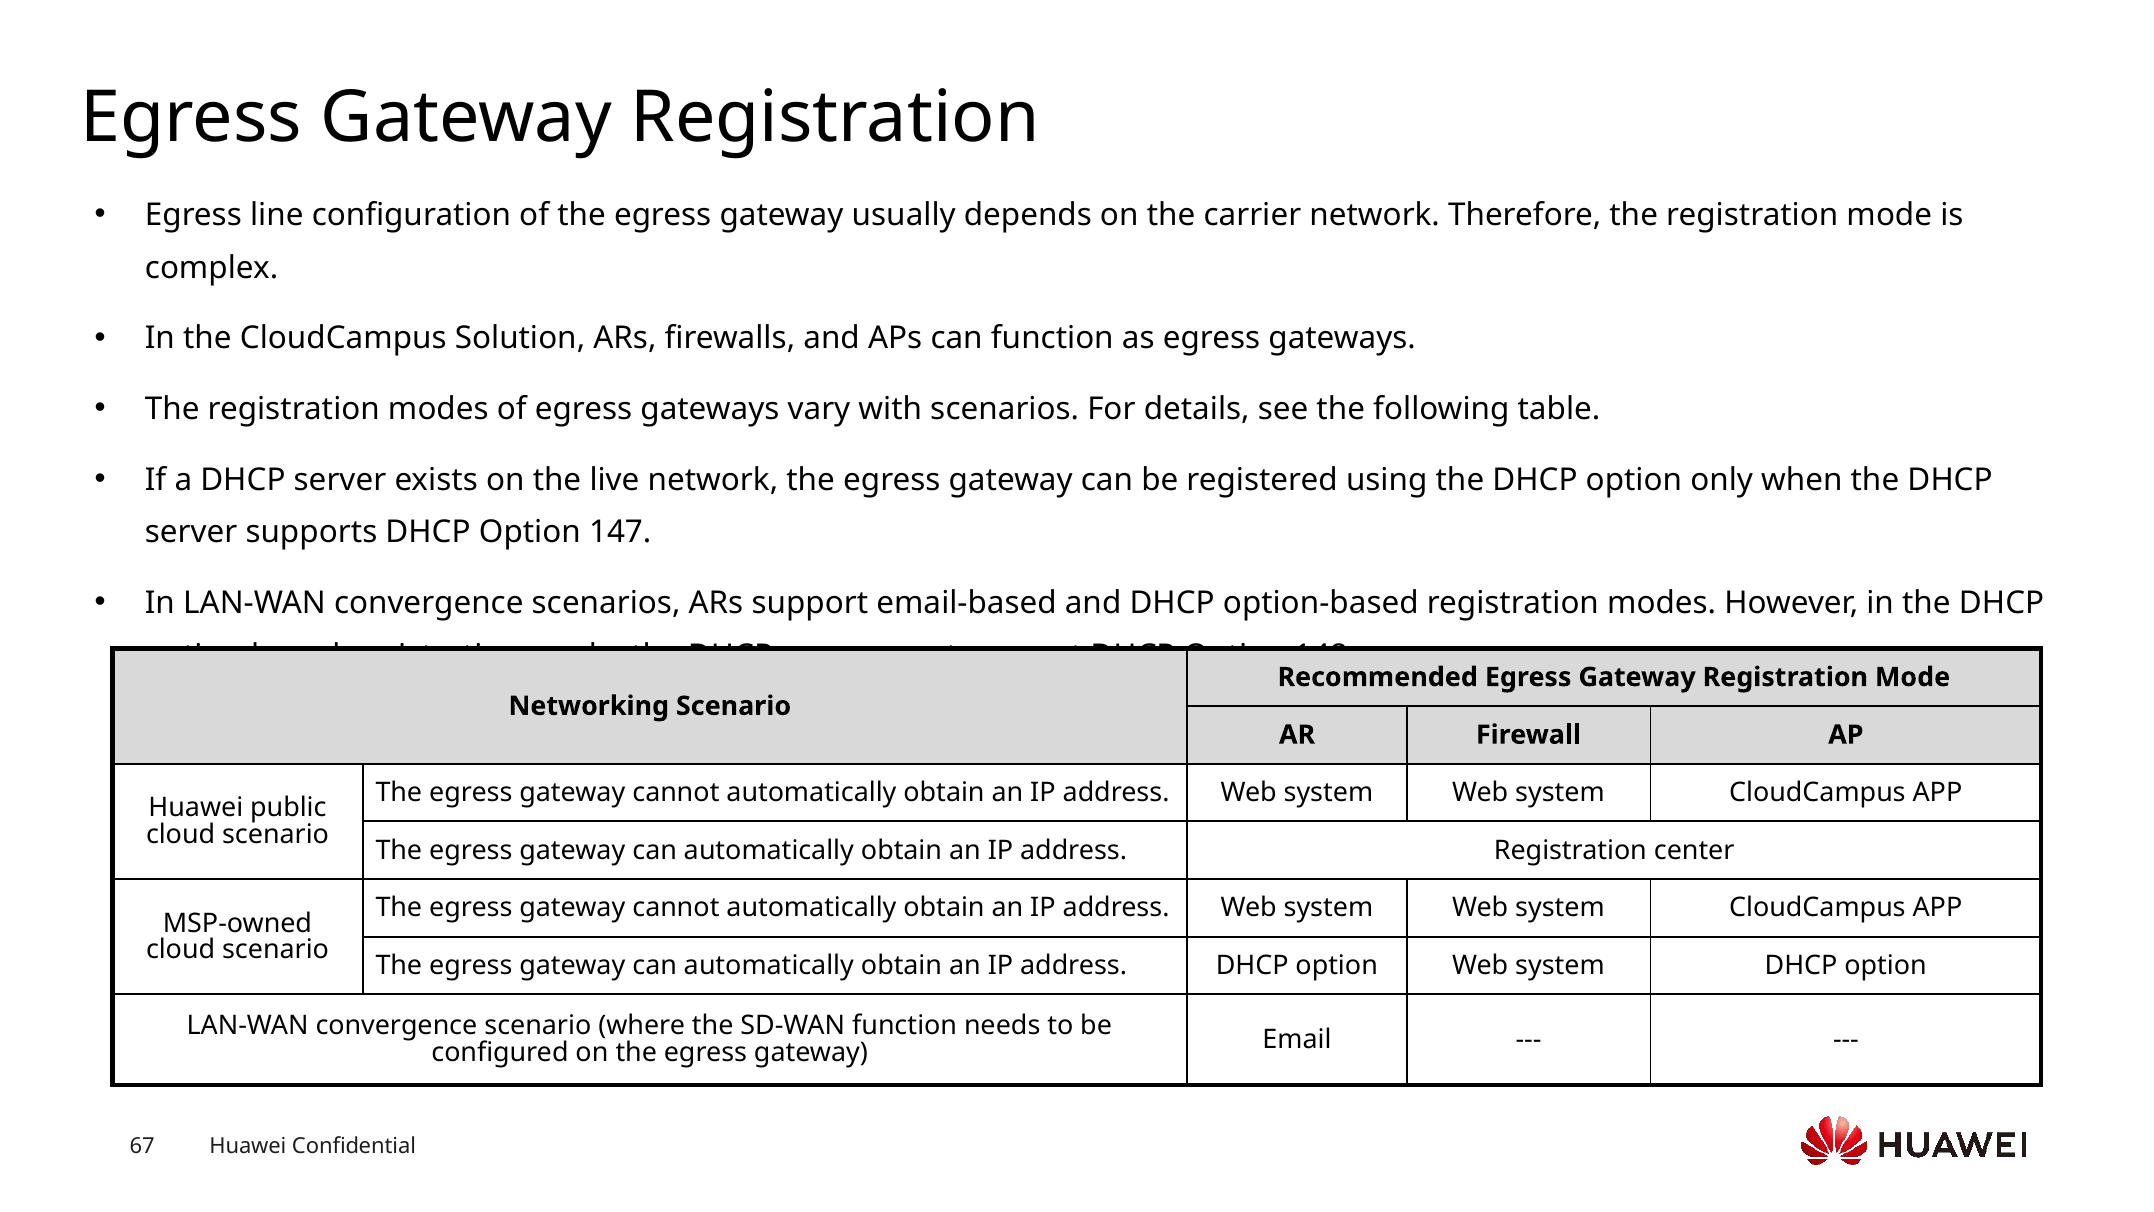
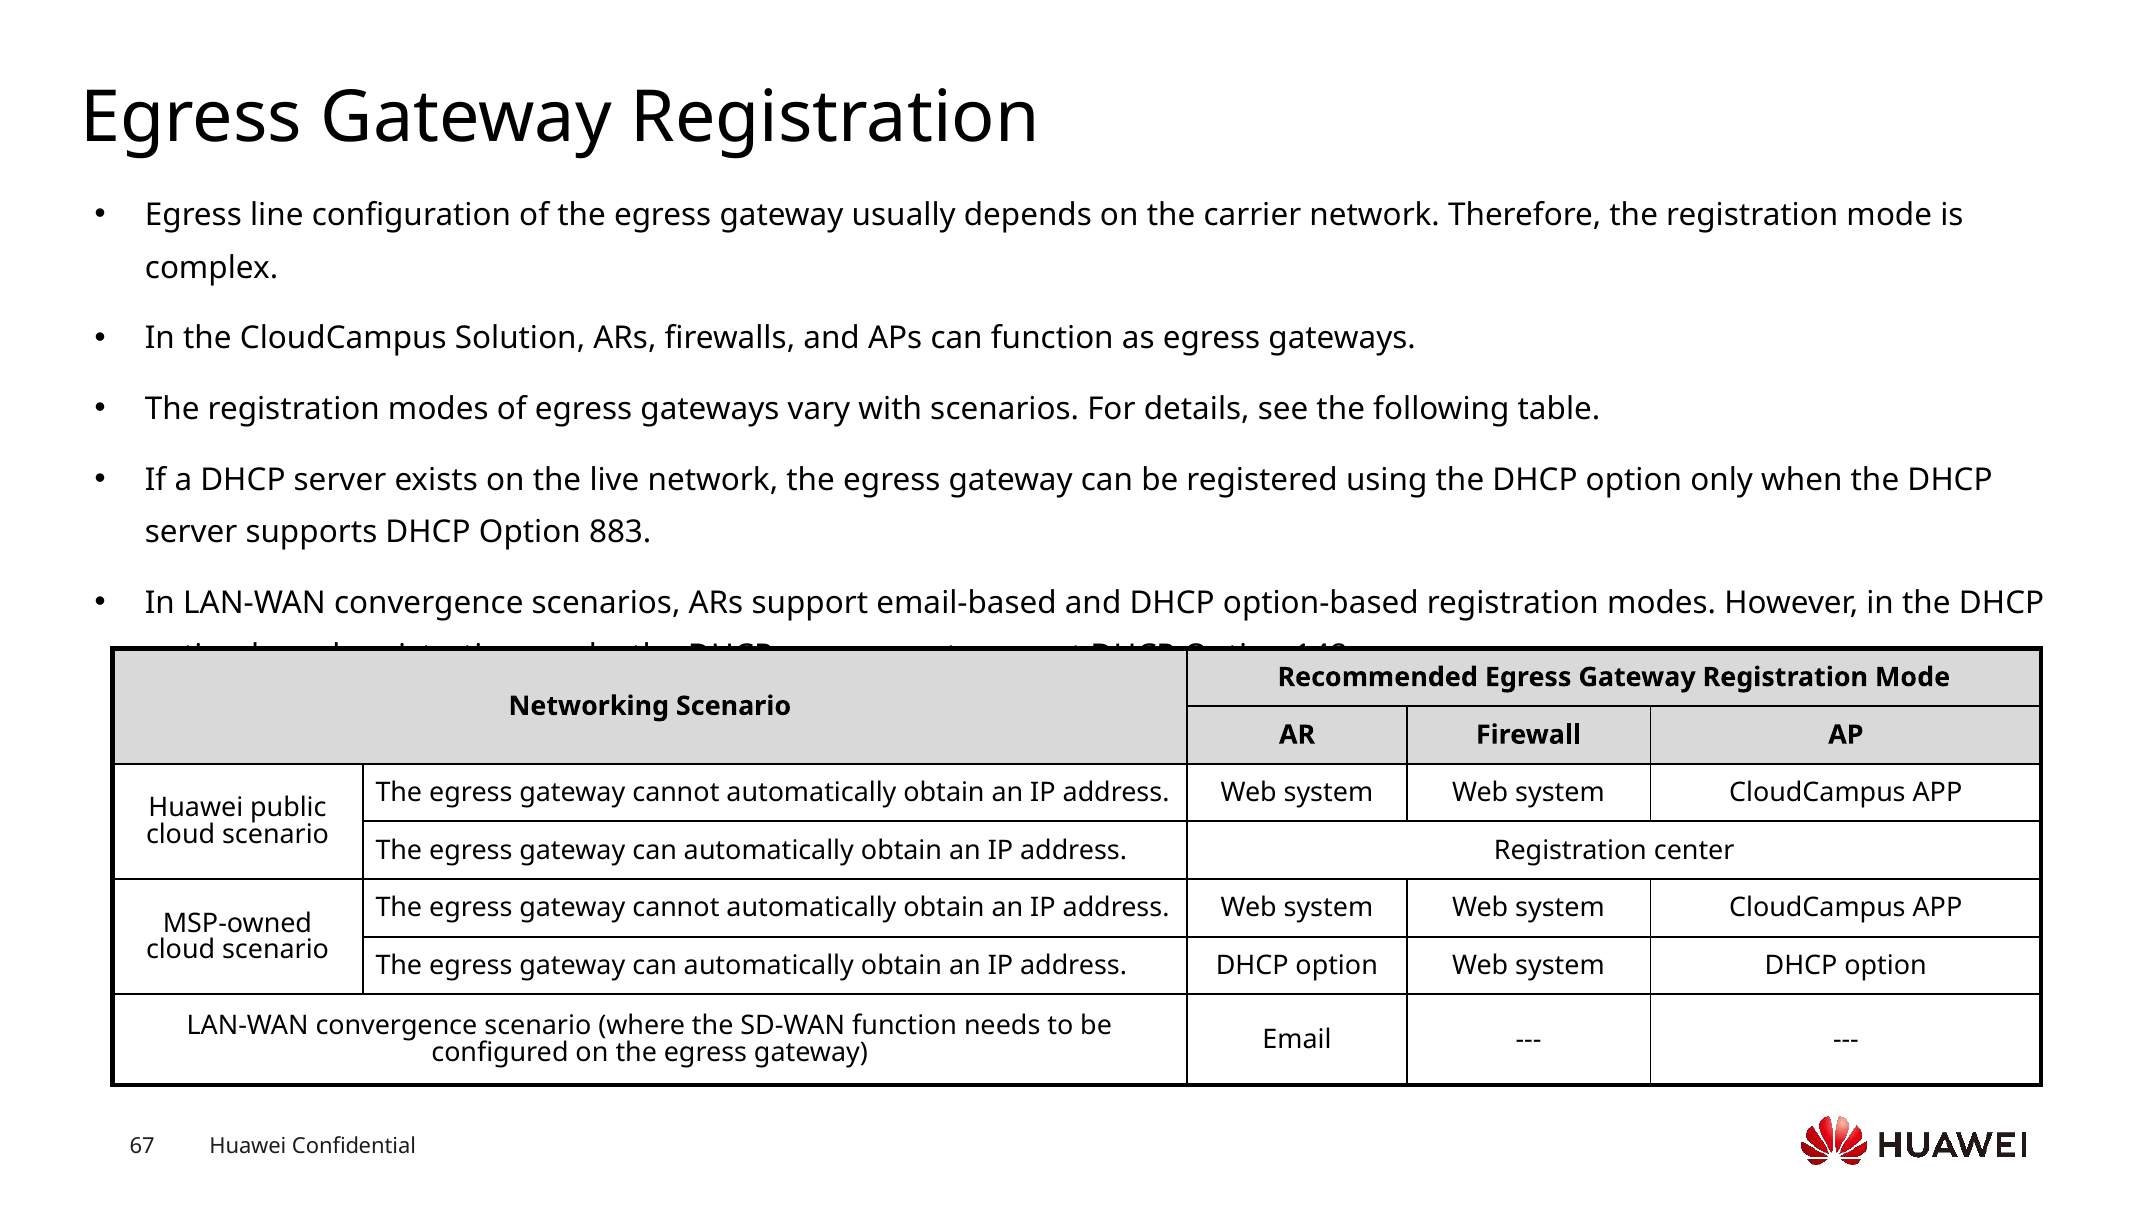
147: 147 -> 883 (620, 532)
